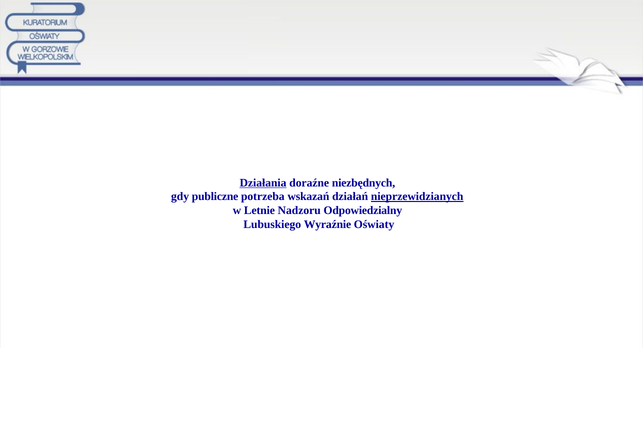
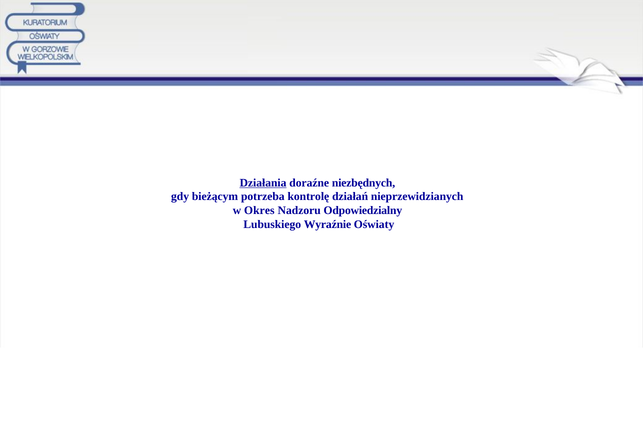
publiczne: publiczne -> bieżącym (215, 197)
wskazań: wskazań -> kontrolę (308, 197)
nieprzewidzianych underline: present -> none (417, 197)
Letnie: Letnie -> Okres (259, 211)
